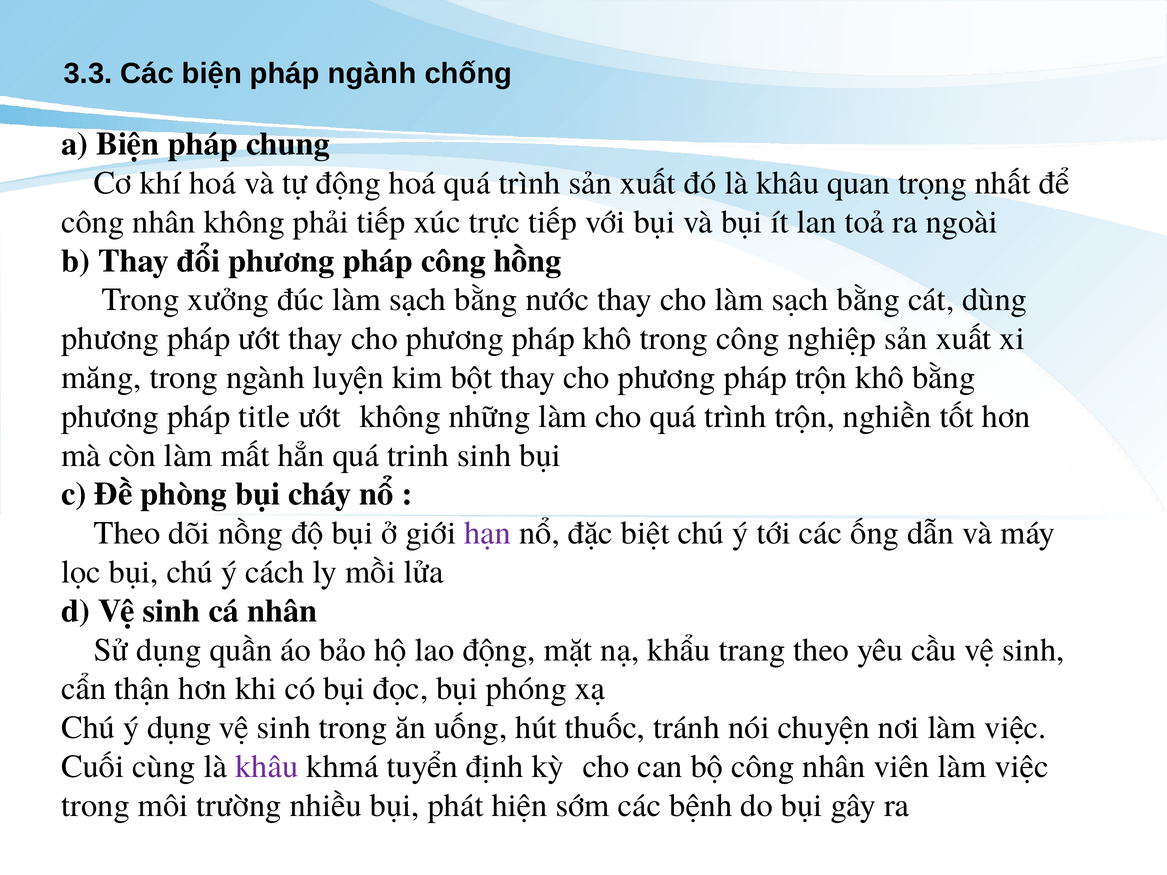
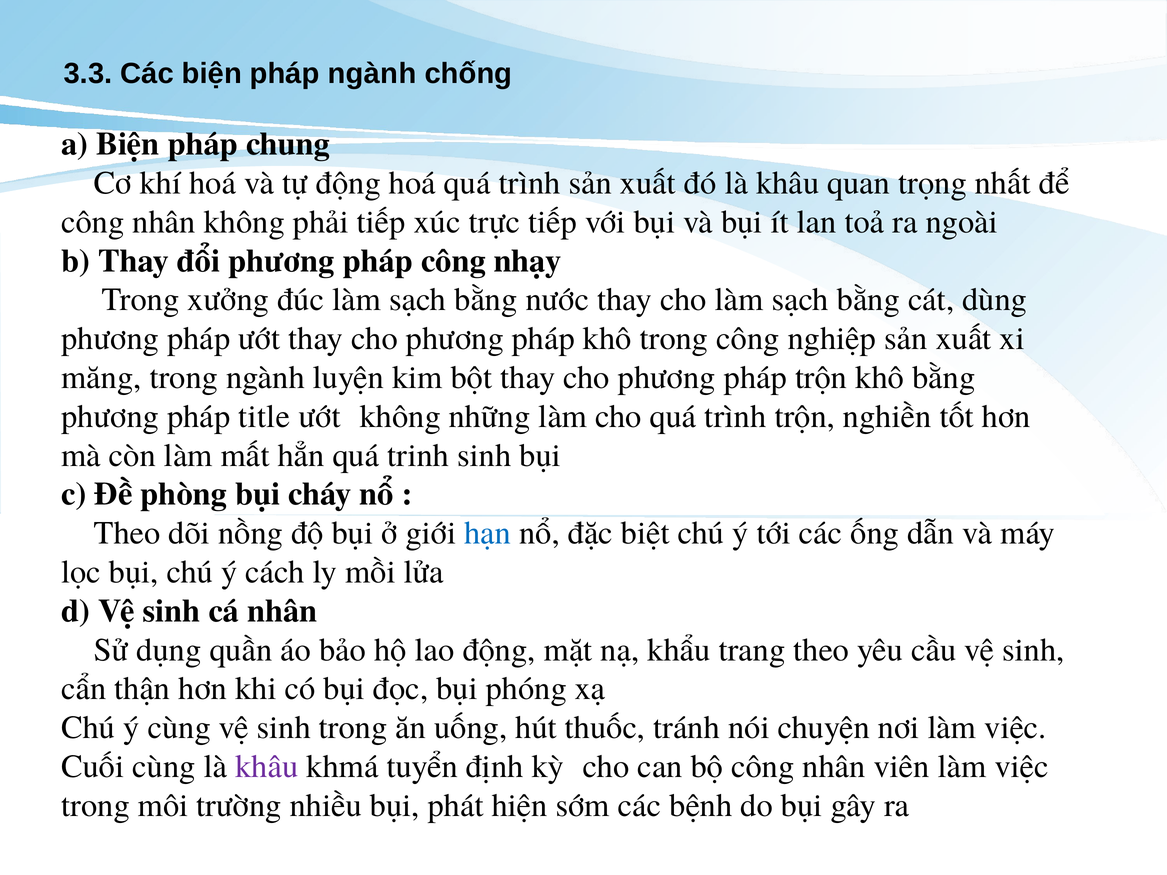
hồng: hồng -> nhạy (528, 261)
hạn colour: purple -> blue (488, 533)
ý dụng: dụng -> cùng (179, 728)
